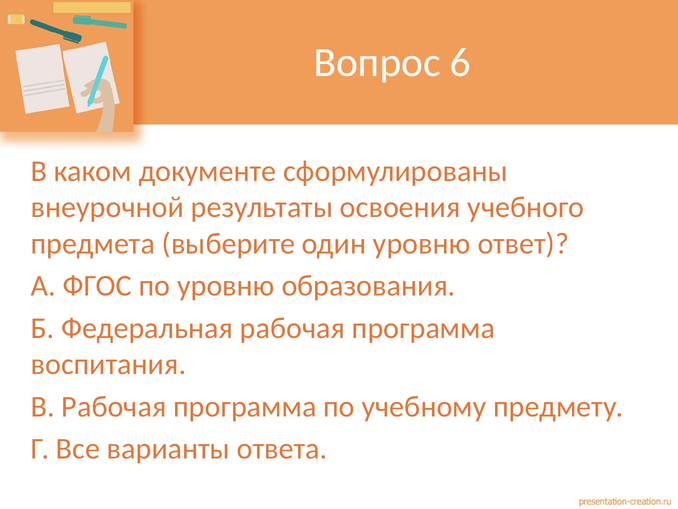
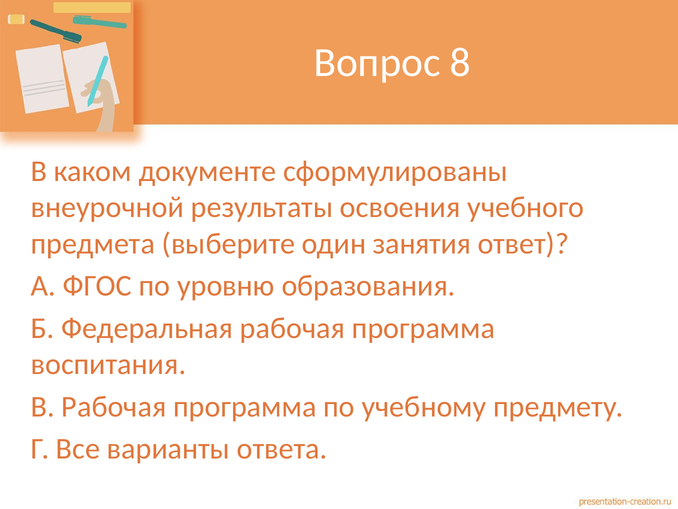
6: 6 -> 8 (460, 62)
один уровню: уровню -> занятия (422, 243)
